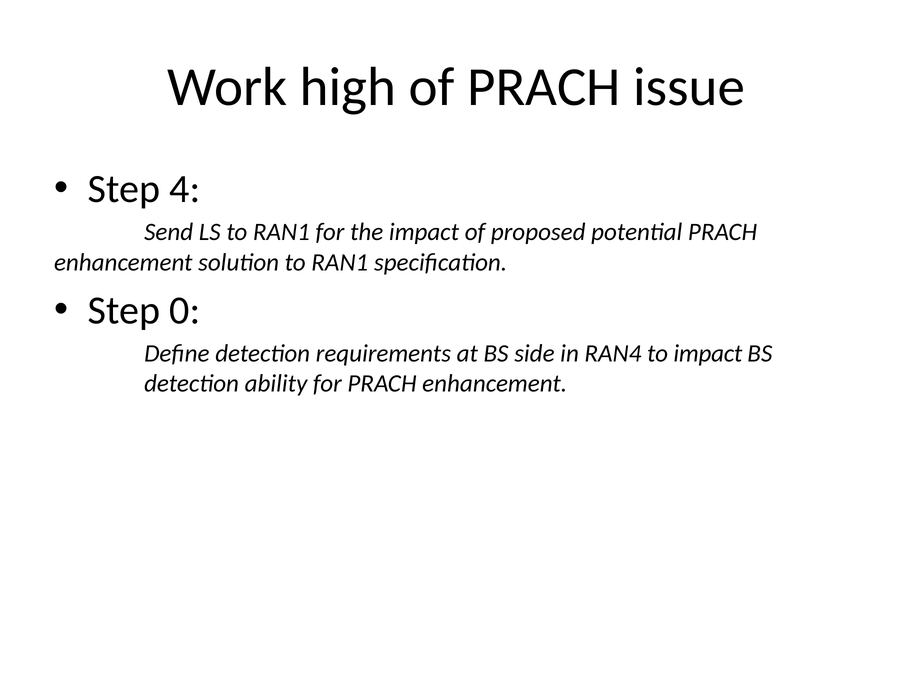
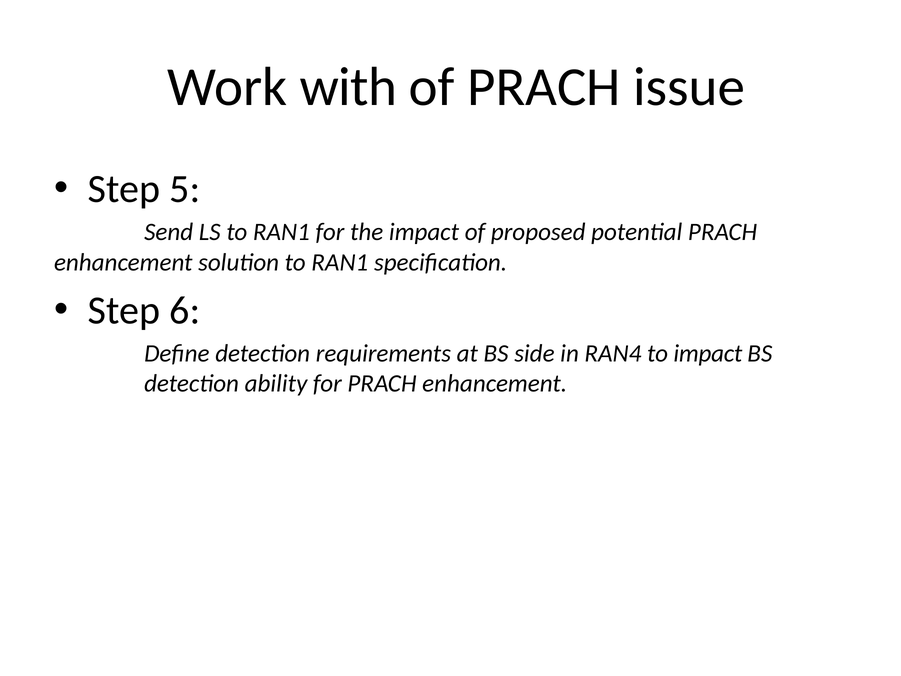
high: high -> with (348, 87)
4: 4 -> 5 (185, 189)
0: 0 -> 6 (185, 310)
